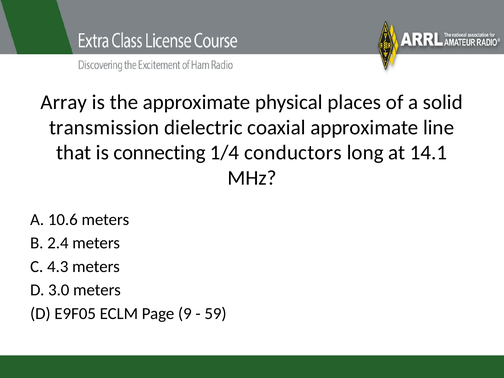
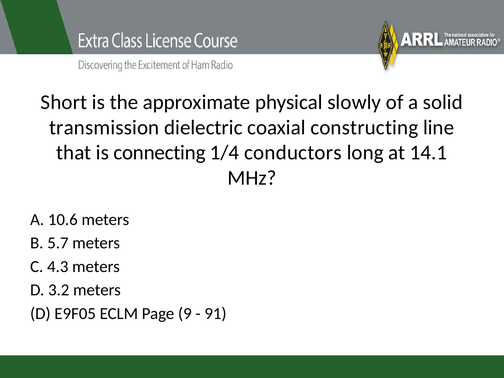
Array: Array -> Short (64, 102)
places: places -> slowly (354, 102)
coaxial approximate: approximate -> constructing (364, 127)
2.4: 2.4 -> 5.7 (58, 243)
3.0: 3.0 -> 3.2 (59, 290)
59: 59 -> 91 (215, 314)
